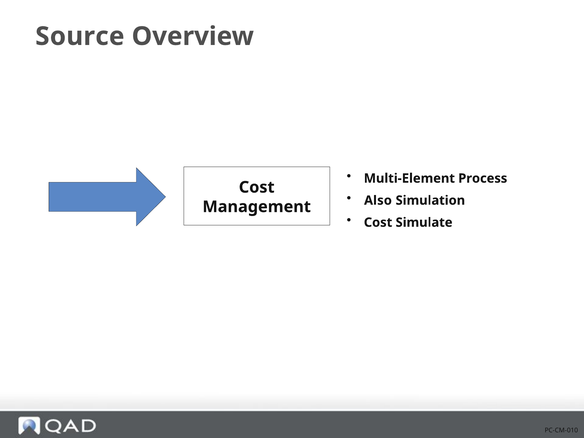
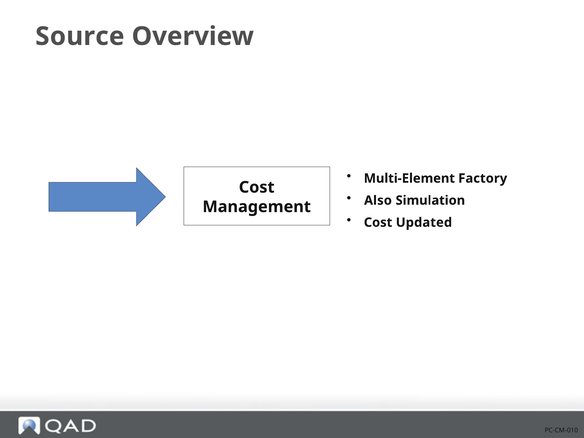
Process: Process -> Factory (483, 178)
Simulate: Simulate -> Updated (424, 222)
